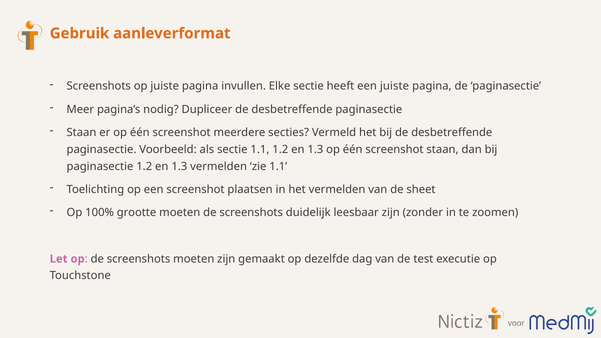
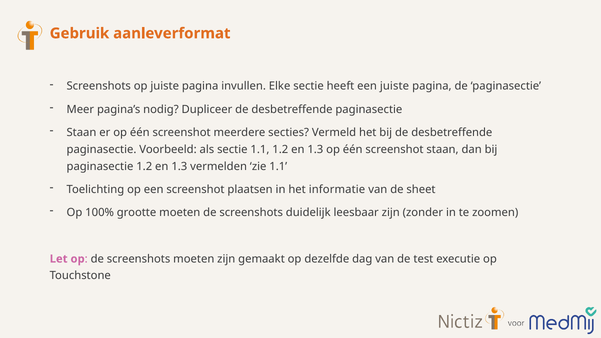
het vermelden: vermelden -> informatie (337, 190)
